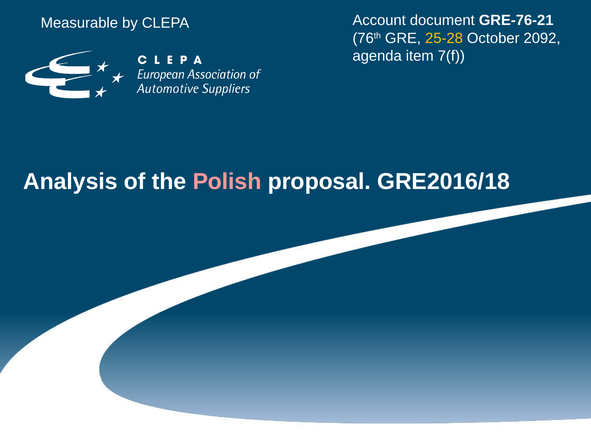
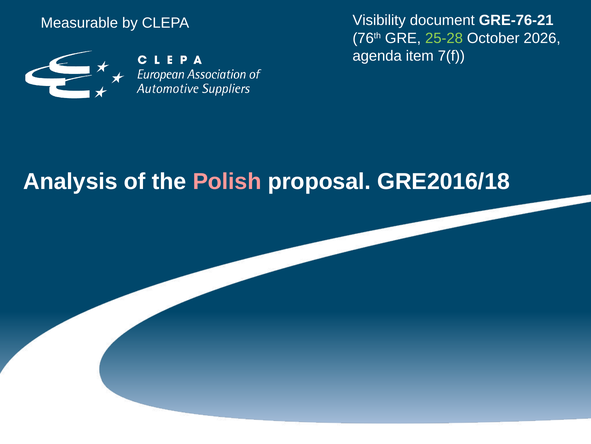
Account: Account -> Visibility (379, 20)
25-28 colour: yellow -> light green (444, 38)
2092: 2092 -> 2026 (542, 38)
